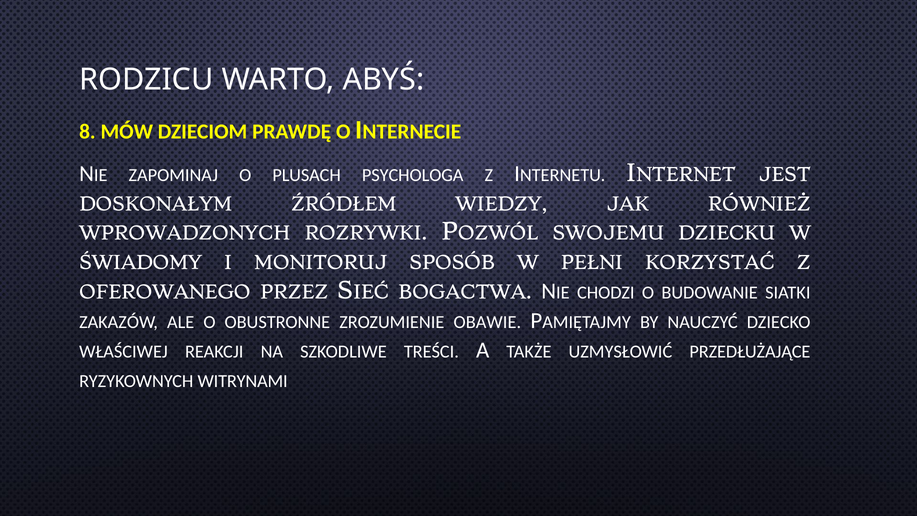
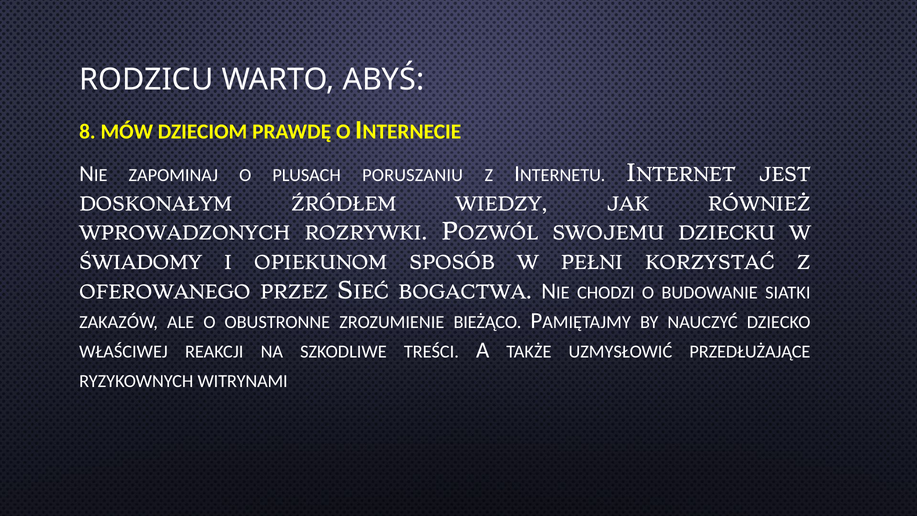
PSYCHOLOGA: PSYCHOLOGA -> PORUSZANIU (413, 175)
MONITORUJ: MONITORUJ -> OPIEKUNOM (321, 263)
OBAWIE: OBAWIE -> BIEŻĄCO (487, 322)
